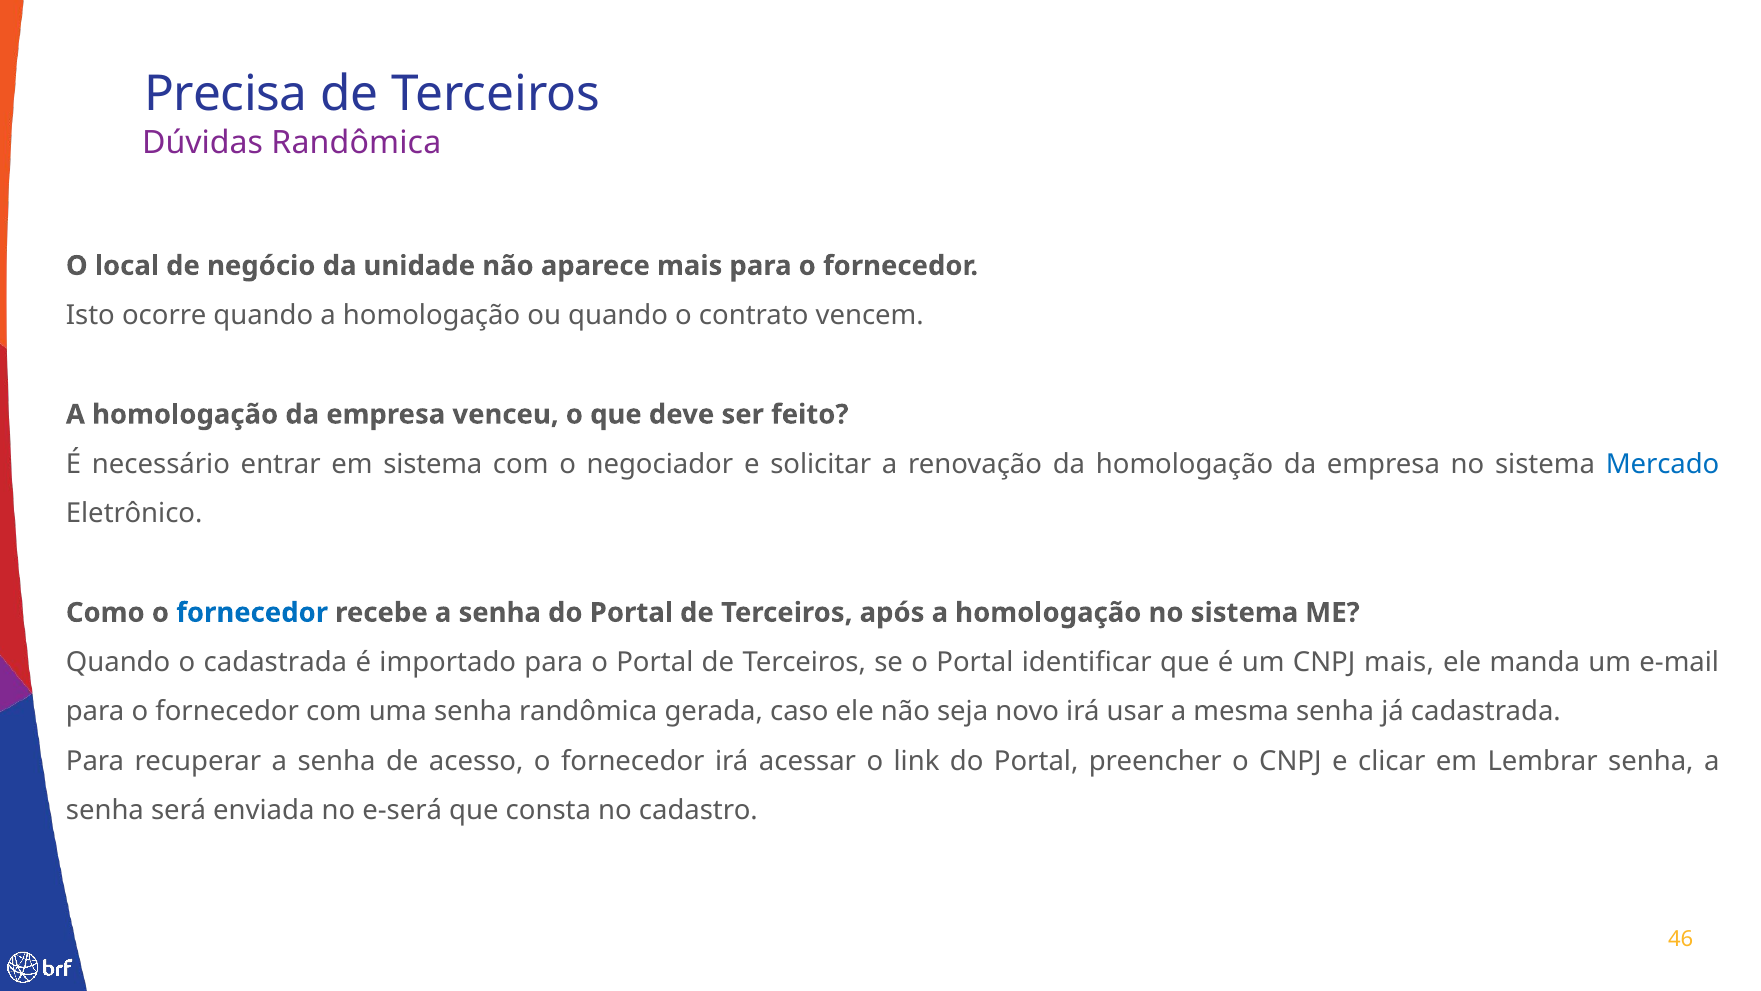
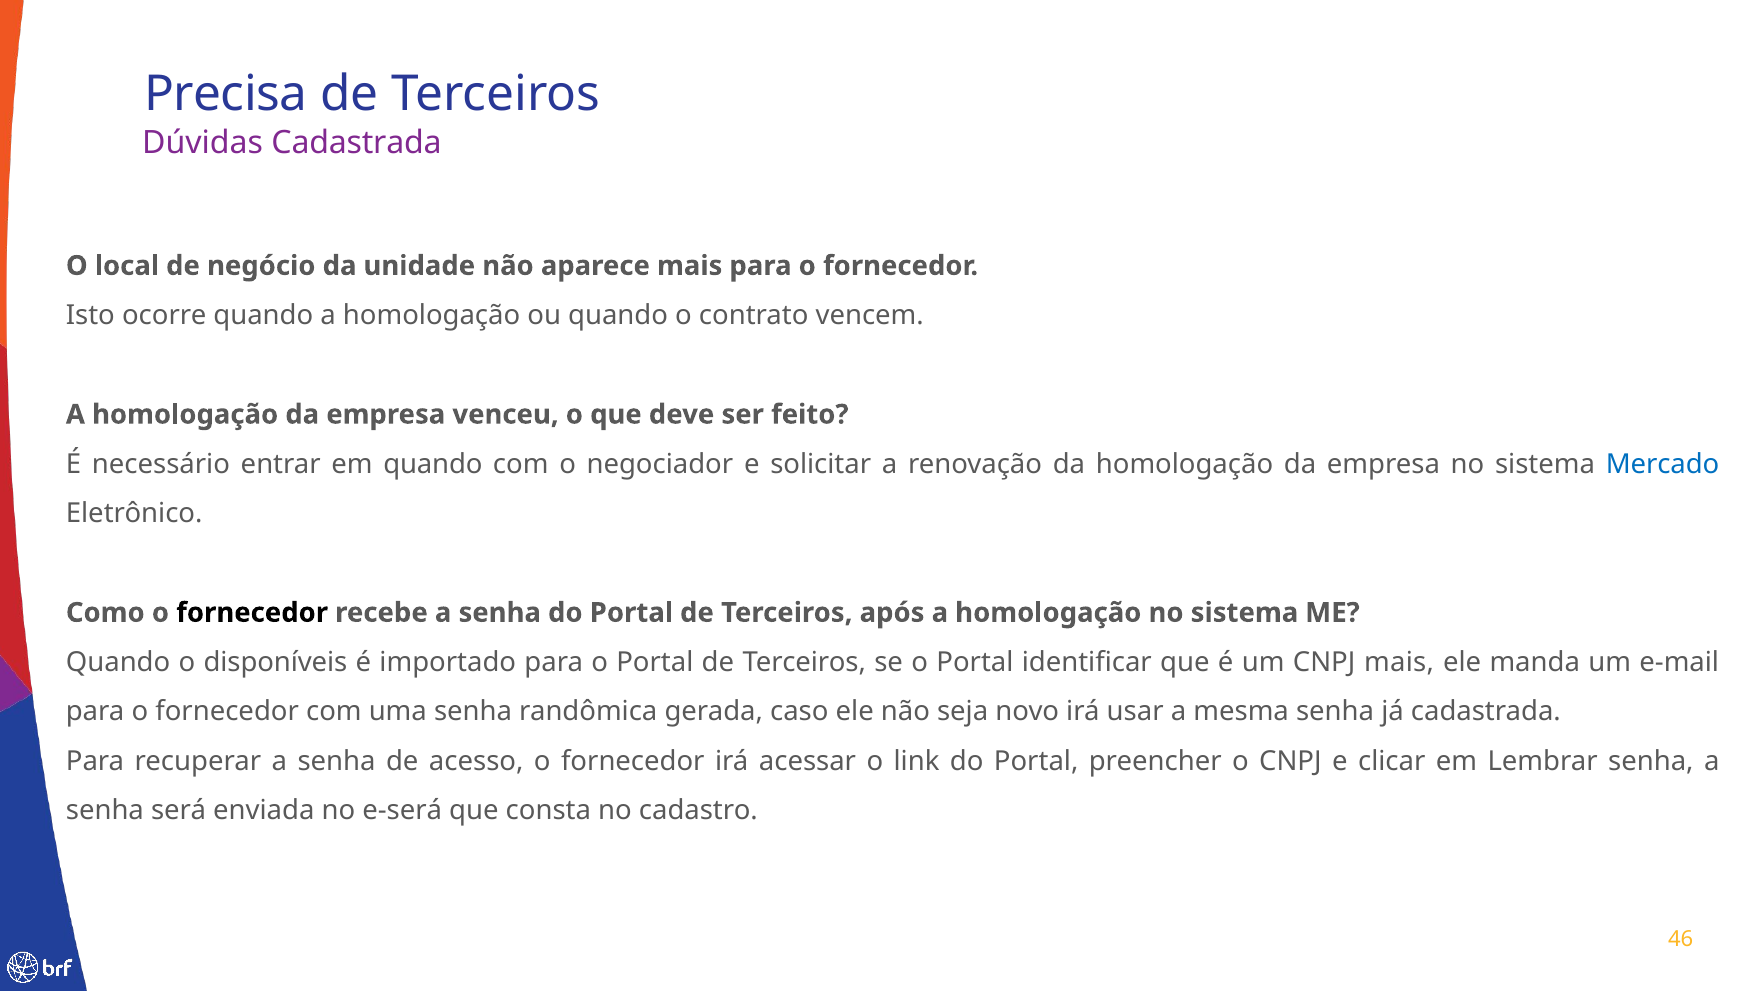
Dúvidas Randômica: Randômica -> Cadastrada (357, 143)
em sistema: sistema -> quando (433, 464)
fornecedor colour: blue -> black (252, 612)
o cadastrada: cadastrada -> disponíveis (275, 662)
